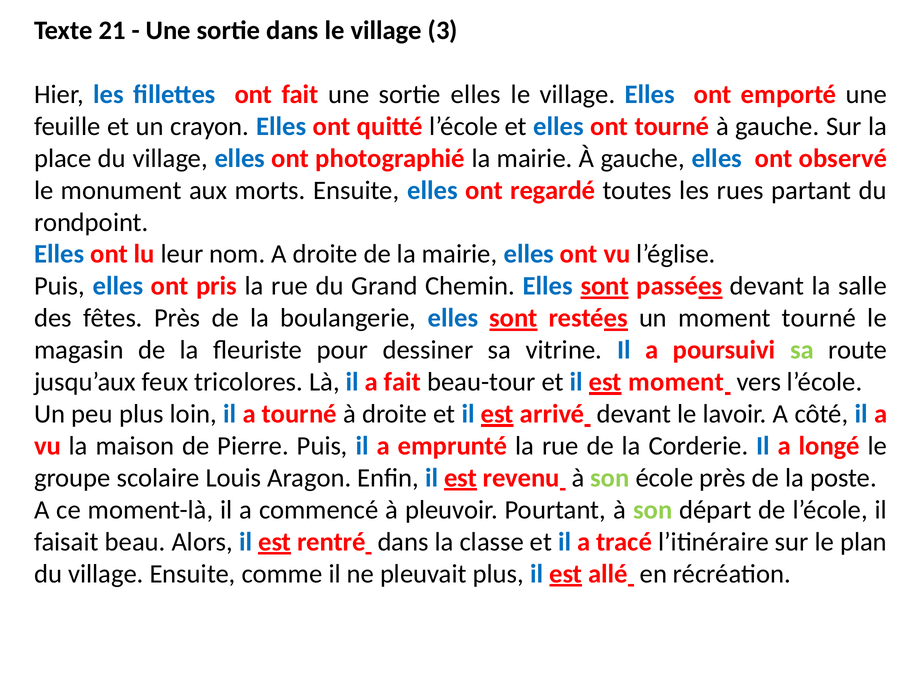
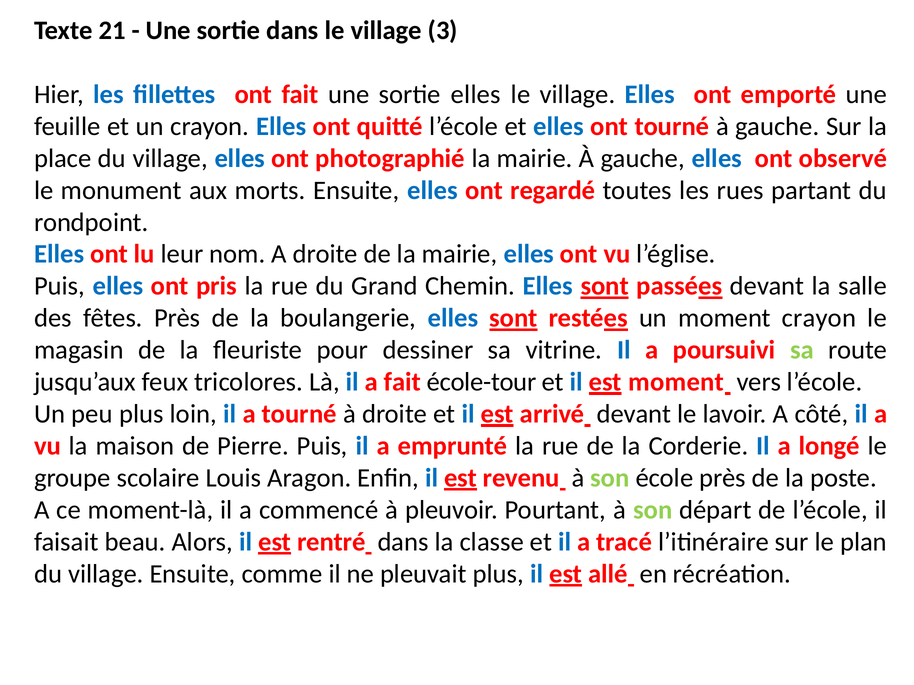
moment tourné: tourné -> crayon (819, 318)
beau-tour: beau-tour -> école-tour (482, 382)
